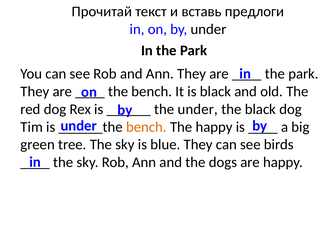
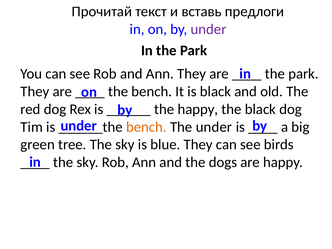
under colour: black -> purple (209, 29)
the under: under -> happy (198, 109)
The happy: happy -> under (214, 127)
